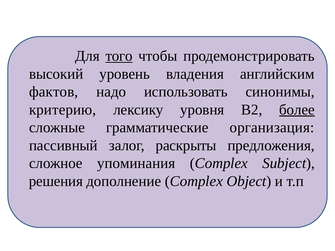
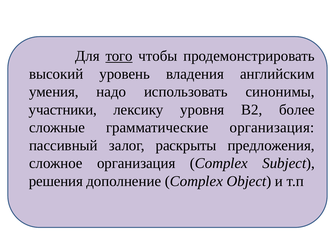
фактов: фактов -> умения (54, 92)
критерию: критерию -> участники (63, 110)
более underline: present -> none (297, 110)
сложное упоминания: упоминания -> организация (136, 163)
